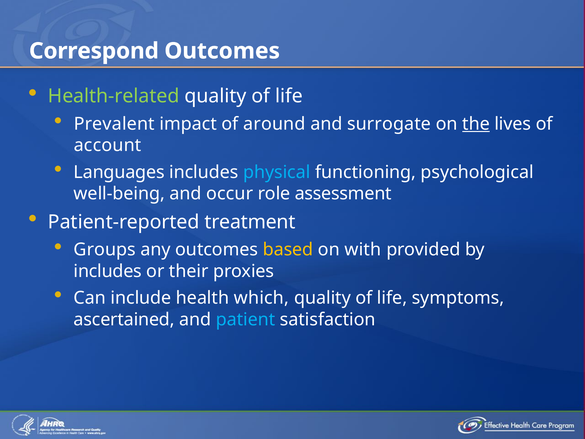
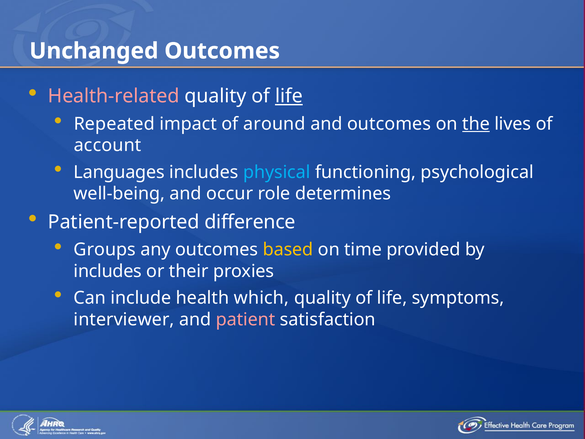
Correspond: Correspond -> Unchanged (94, 51)
Health-related colour: light green -> pink (114, 96)
life underline: none -> present (289, 96)
Prevalent: Prevalent -> Repeated (114, 124)
and surrogate: surrogate -> outcomes (389, 124)
assessment: assessment -> determines (343, 194)
treatment: treatment -> difference (250, 222)
with: with -> time (363, 250)
ascertained: ascertained -> interviewer (124, 319)
patient colour: light blue -> pink (246, 319)
